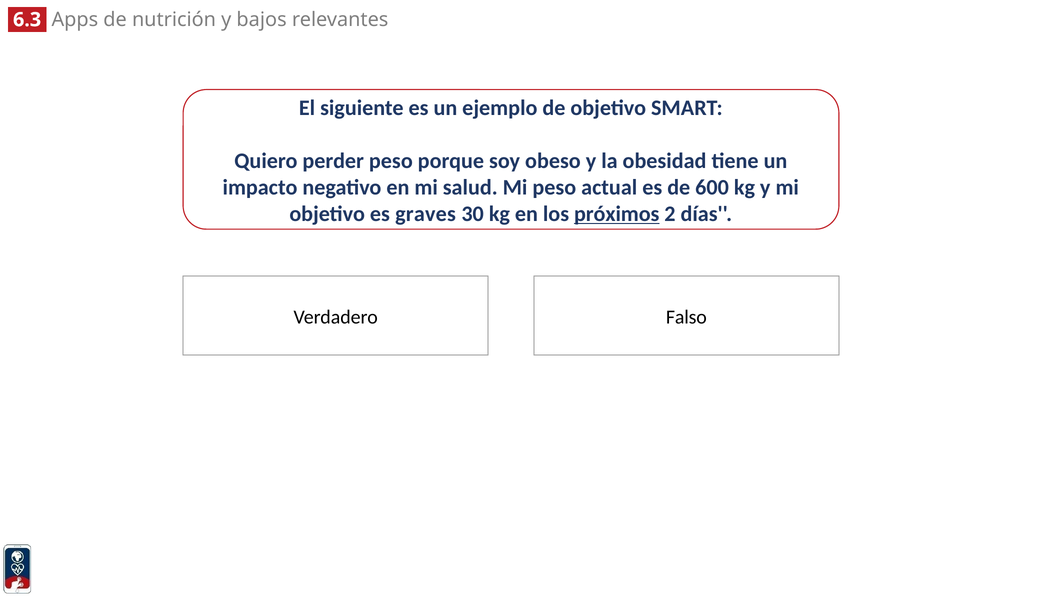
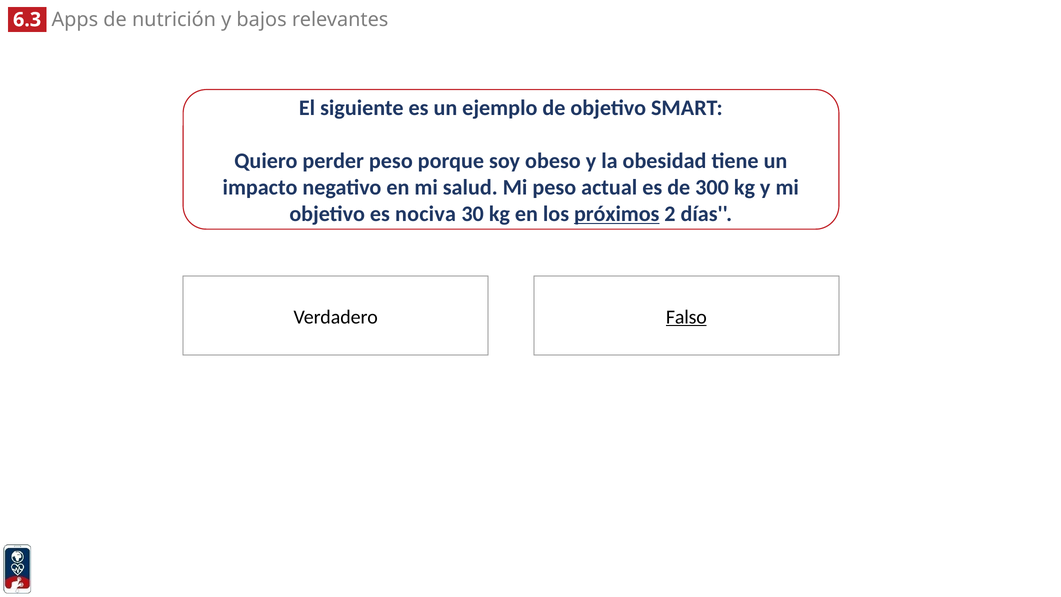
600: 600 -> 300 (712, 187)
graves: graves -> nociva (426, 214)
Falso underline: none -> present (686, 317)
